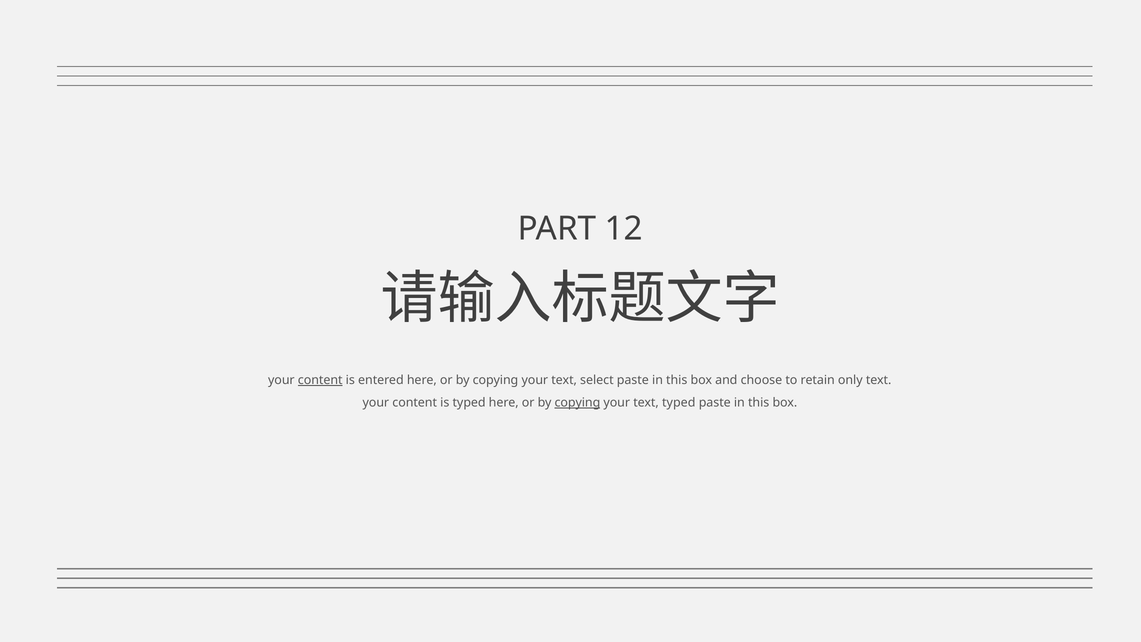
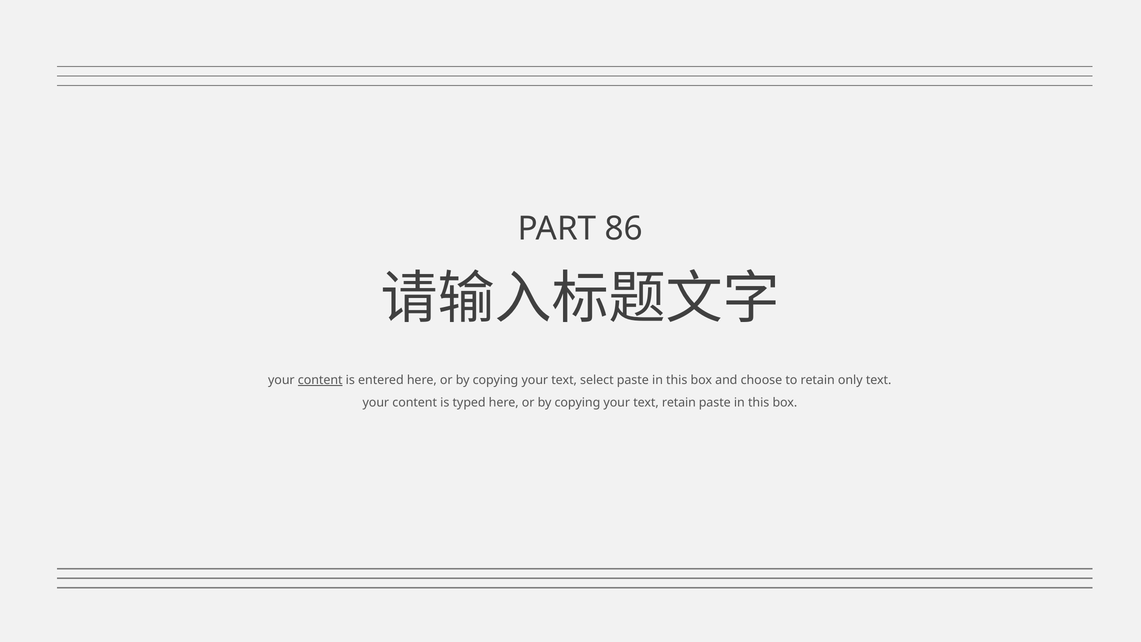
12: 12 -> 86 (624, 229)
copying underline: present -> none (577, 402)
text typed: typed -> retain (679, 402)
